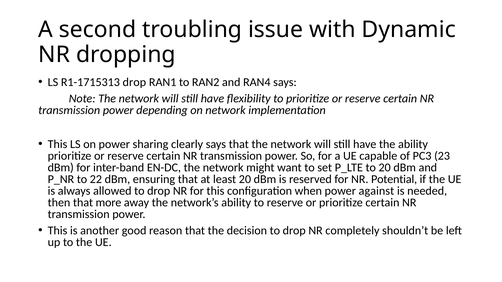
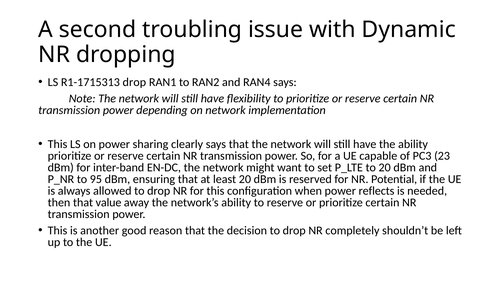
22: 22 -> 95 (96, 180)
against: against -> reflects (377, 191)
more: more -> value (109, 203)
